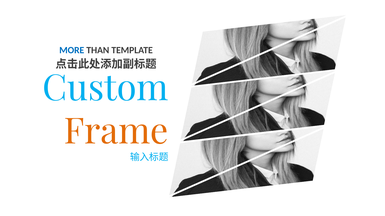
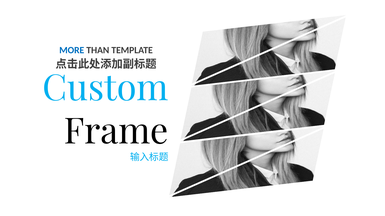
Frame colour: orange -> black (116, 131)
